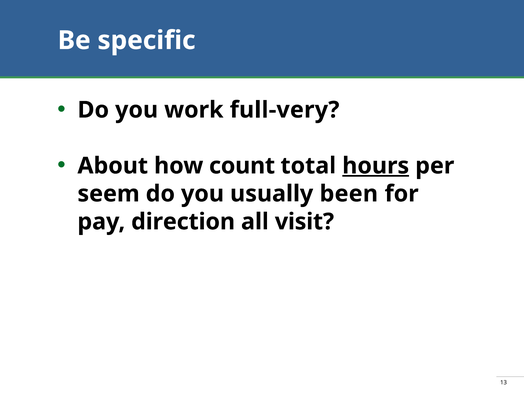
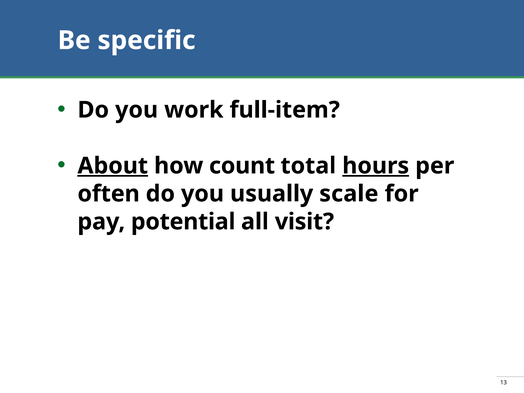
full-very: full-very -> full-item (285, 110)
About underline: none -> present (113, 166)
seem: seem -> often (109, 194)
been: been -> scale (349, 194)
direction: direction -> potential (183, 222)
